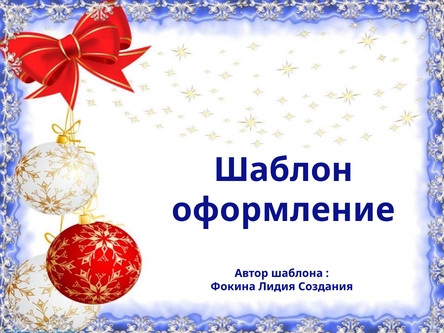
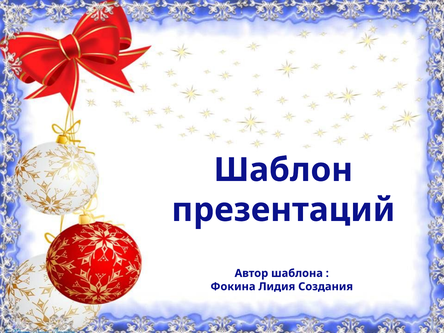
оформление: оформление -> презентаций (283, 210)
